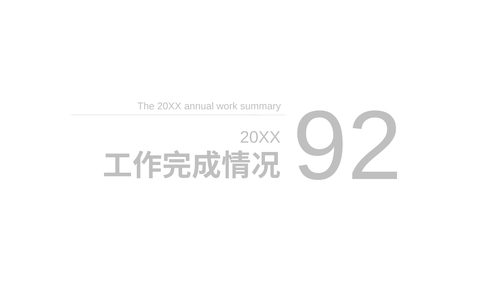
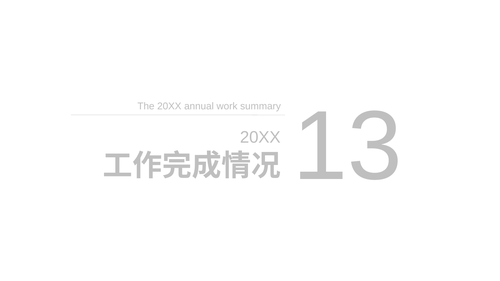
92: 92 -> 13 (347, 147)
